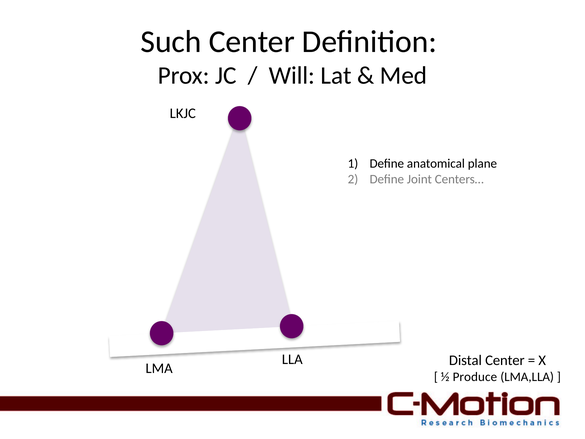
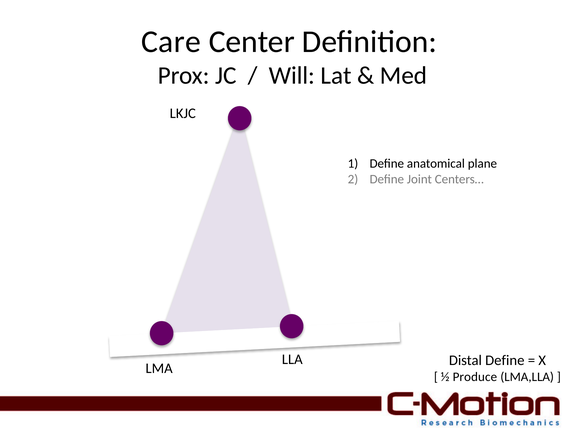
Such: Such -> Care (171, 42)
Distal Center: Center -> Define (505, 360)
